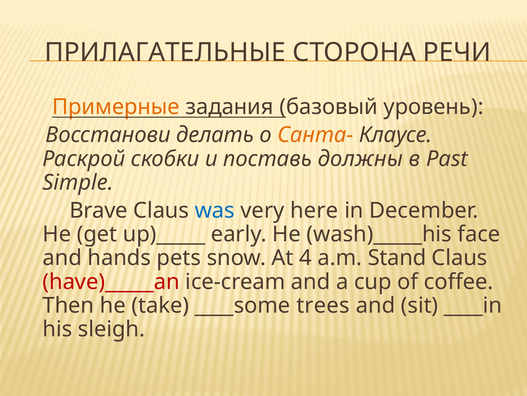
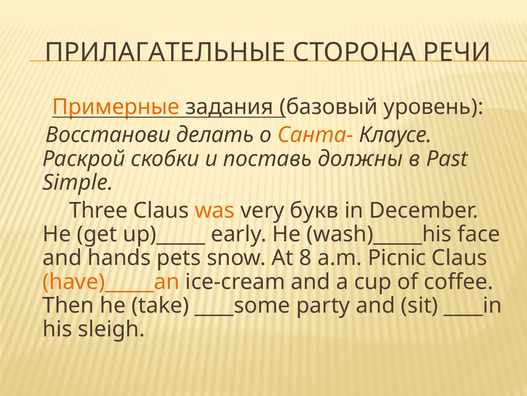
Brave: Brave -> Three (99, 210)
was colour: blue -> orange (215, 210)
here: here -> букв (314, 210)
4: 4 -> 8 (306, 258)
Stand: Stand -> Picnic (397, 258)
have)_____an colour: red -> orange (111, 281)
trees: trees -> party (323, 305)
